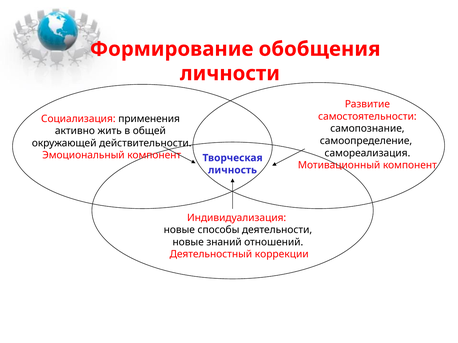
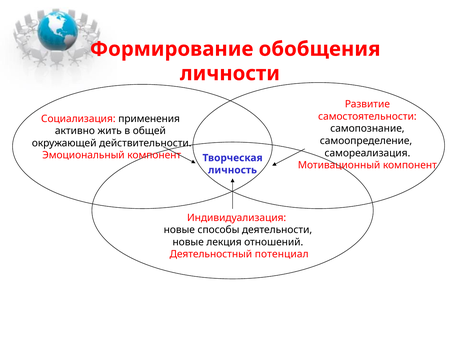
знаний: знаний -> лекция (224, 242)
коррекции: коррекции -> потенциал (282, 255)
